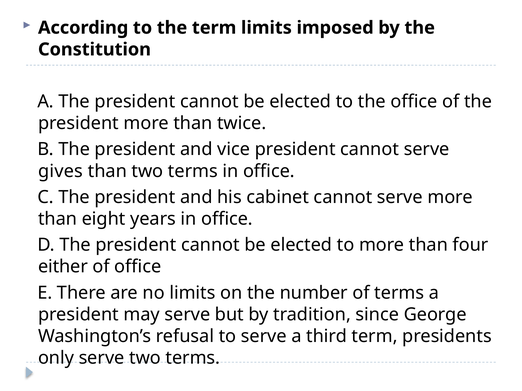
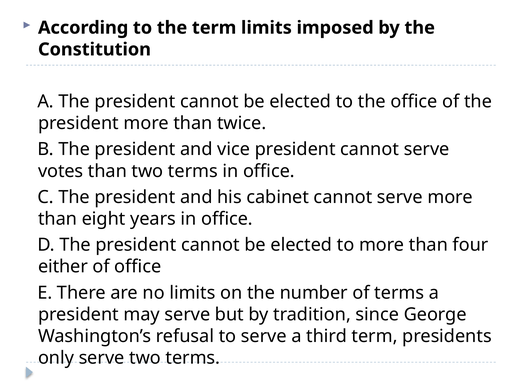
gives: gives -> votes (61, 171)
